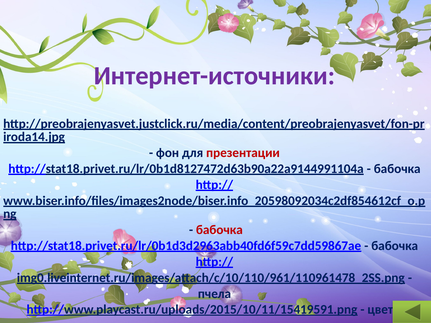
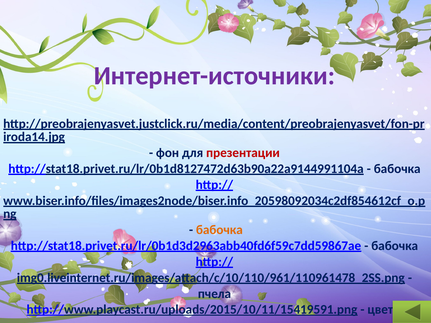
бабочка colour: red -> orange (219, 230)
